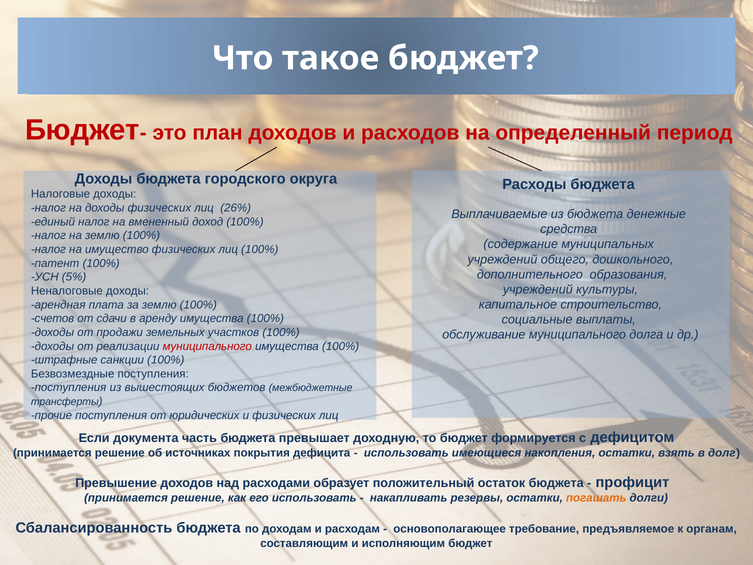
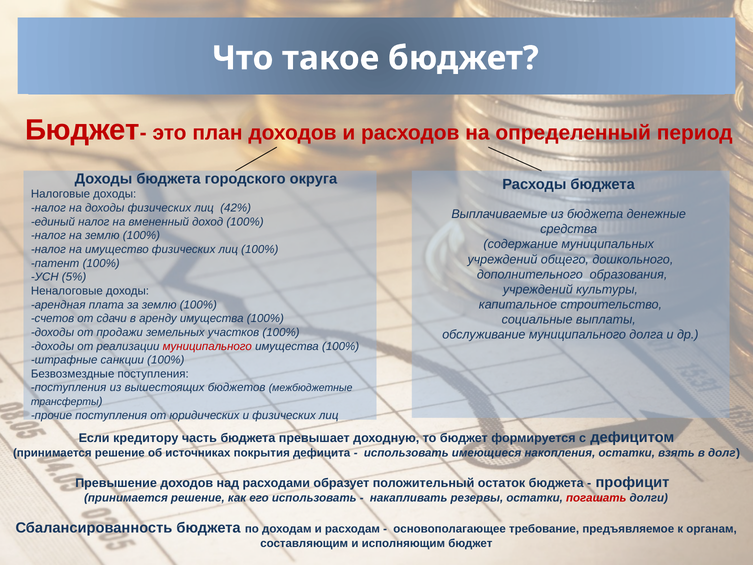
26%: 26% -> 42% (236, 208)
документа: документа -> кредитору (146, 438)
погашать colour: orange -> red (596, 498)
